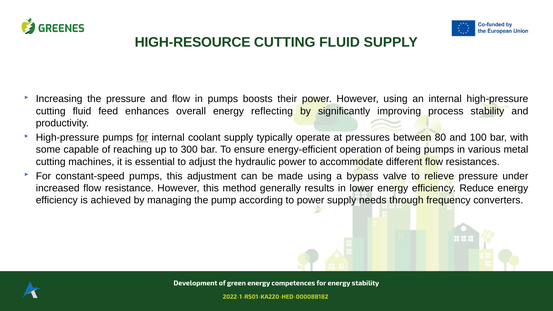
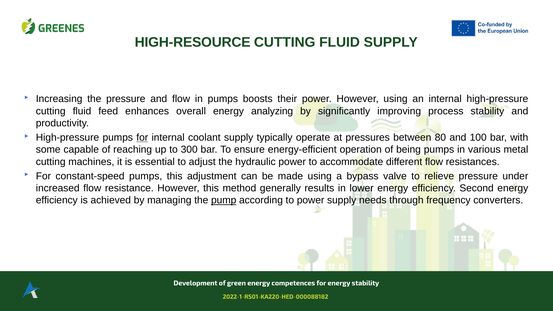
reflecting: reflecting -> analyzing (272, 111)
Reduce: Reduce -> Second (477, 188)
pump underline: none -> present (224, 200)
